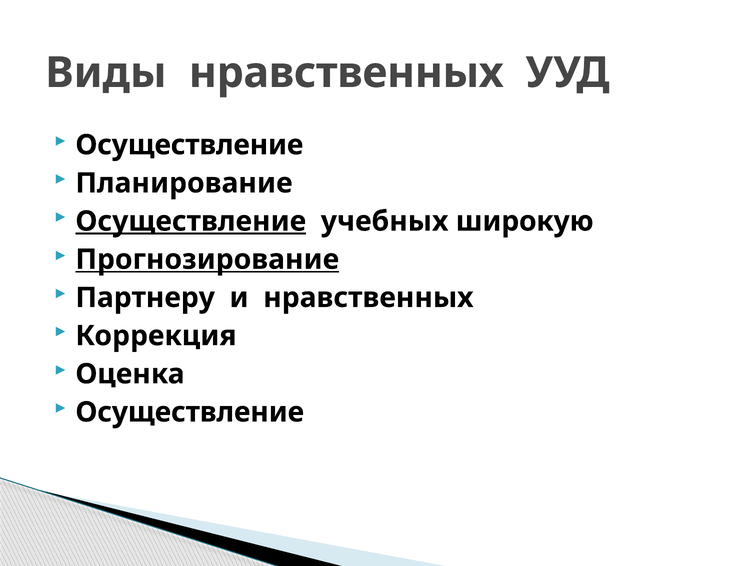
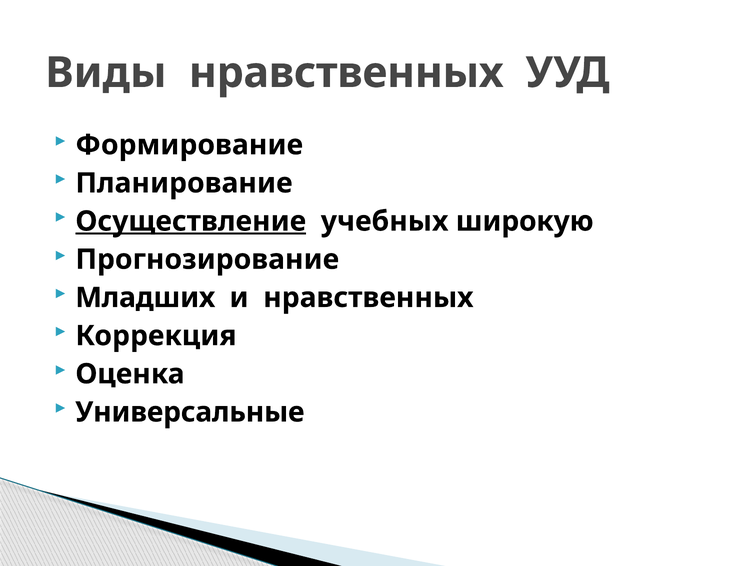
Осуществление: Осуществление -> Формирование (189, 145)
Прогнозирование underline: present -> none (207, 260)
Партнеру: Партнеру -> Младших (145, 298)
Осуществление: Осуществление -> Универсальные (190, 412)
